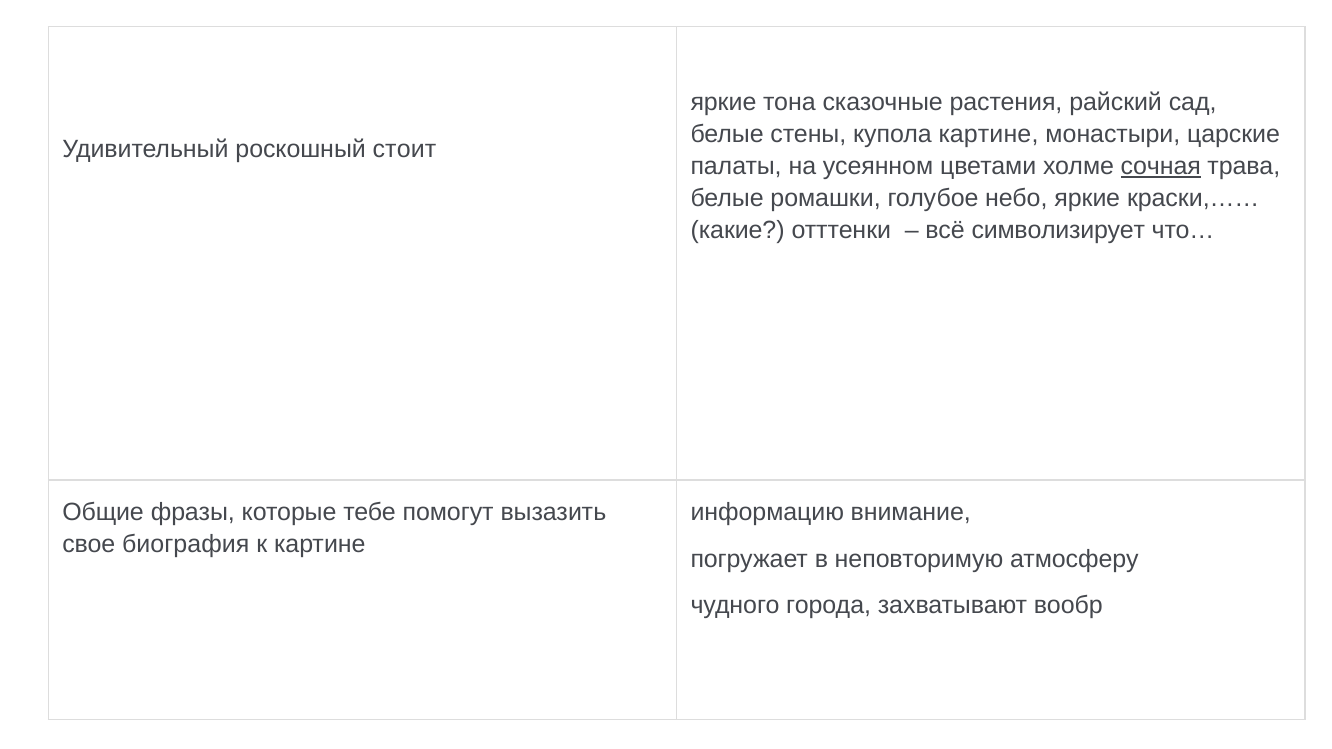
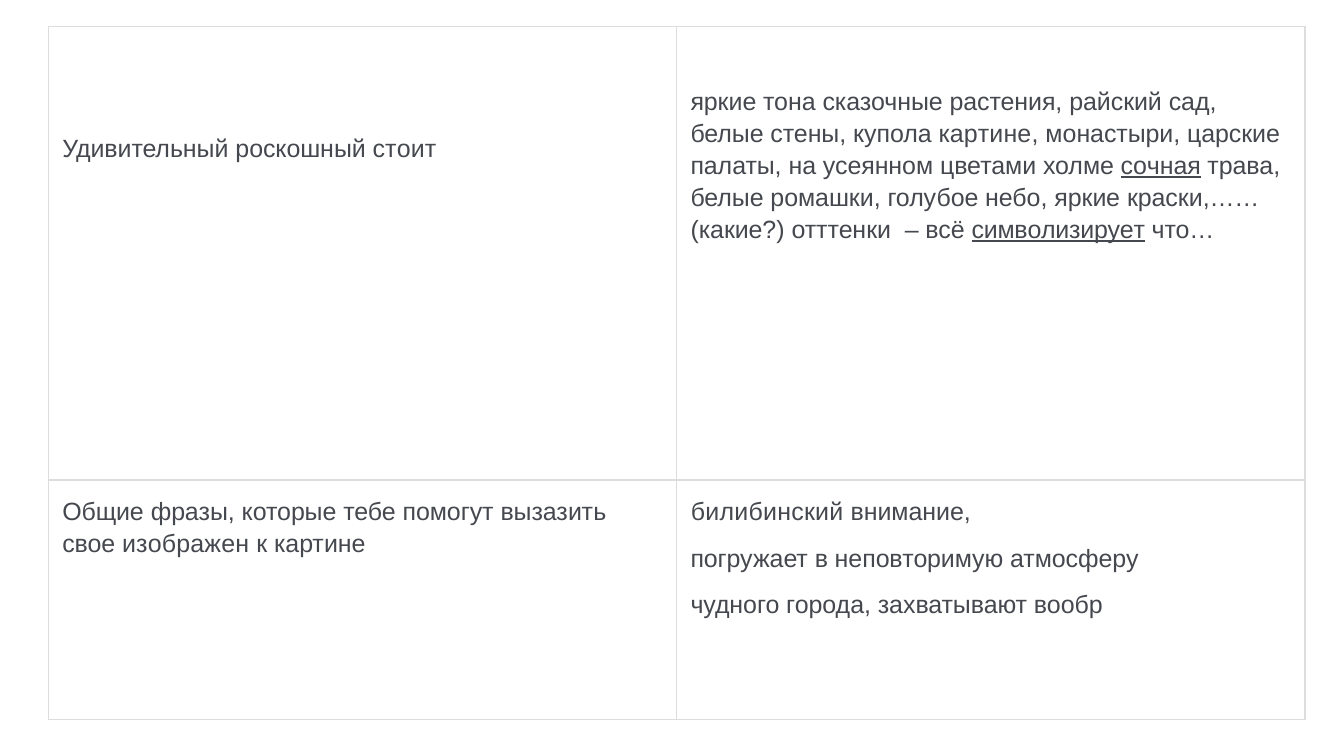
символизирует underline: none -> present (1058, 230)
информацию: информацию -> билибинский (767, 512)
биография: биография -> изображен (186, 544)
